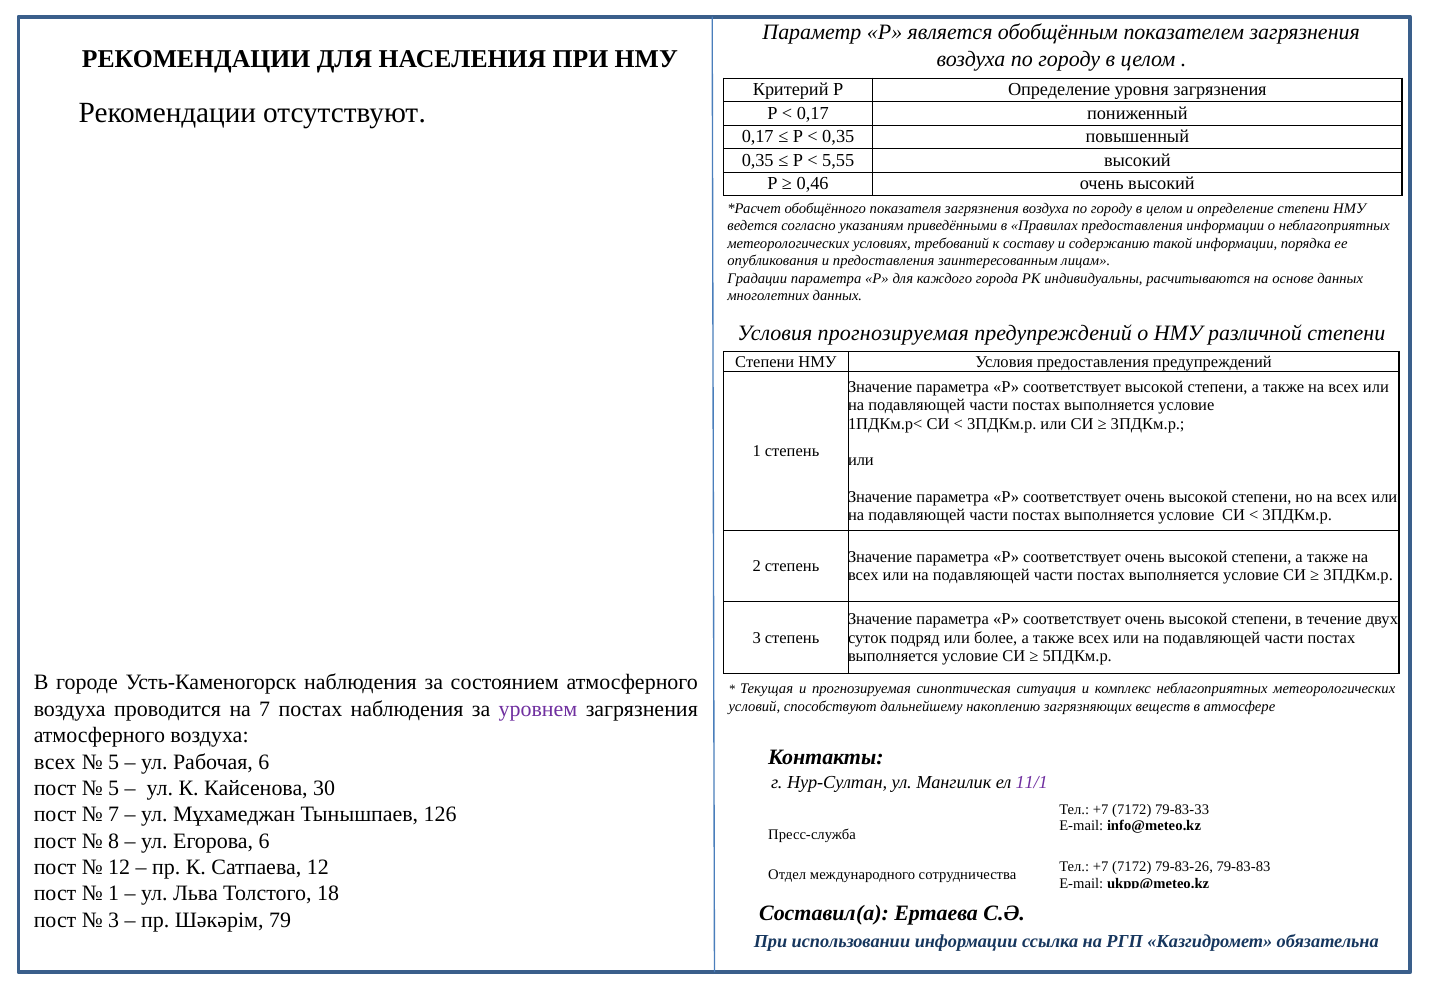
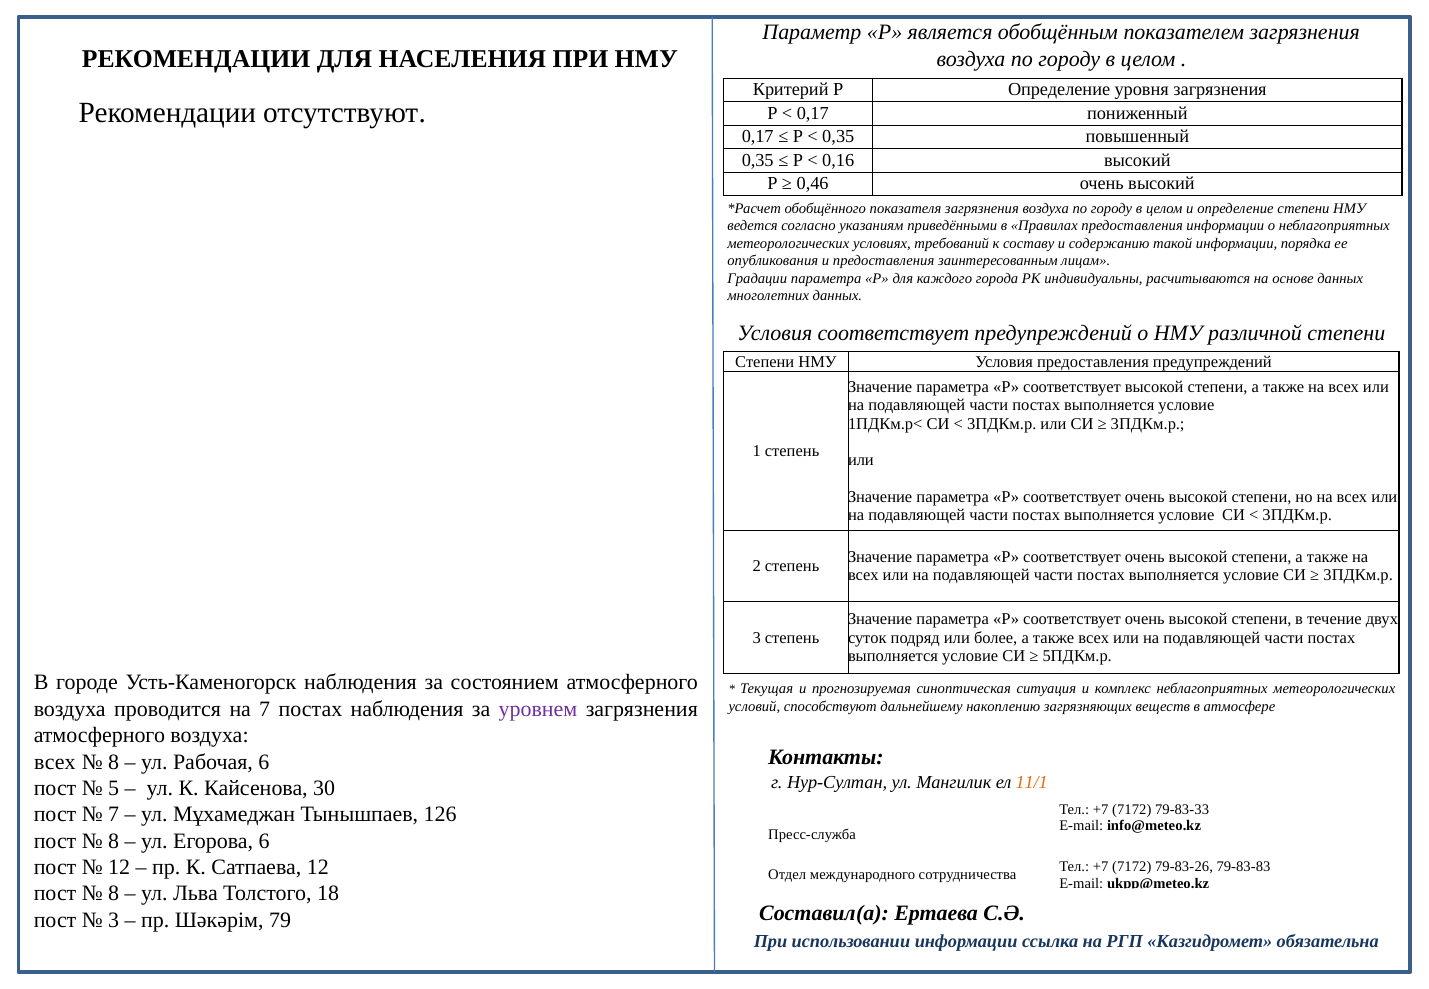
5,55: 5,55 -> 0,16 (838, 160)
Условия прогнозируемая: прогнозируемая -> соответствует (893, 334)
5: 5 -> 8 (114, 762)
11/1 colour: purple -> orange (1032, 783)
1: 1 -> 8 (114, 894)
